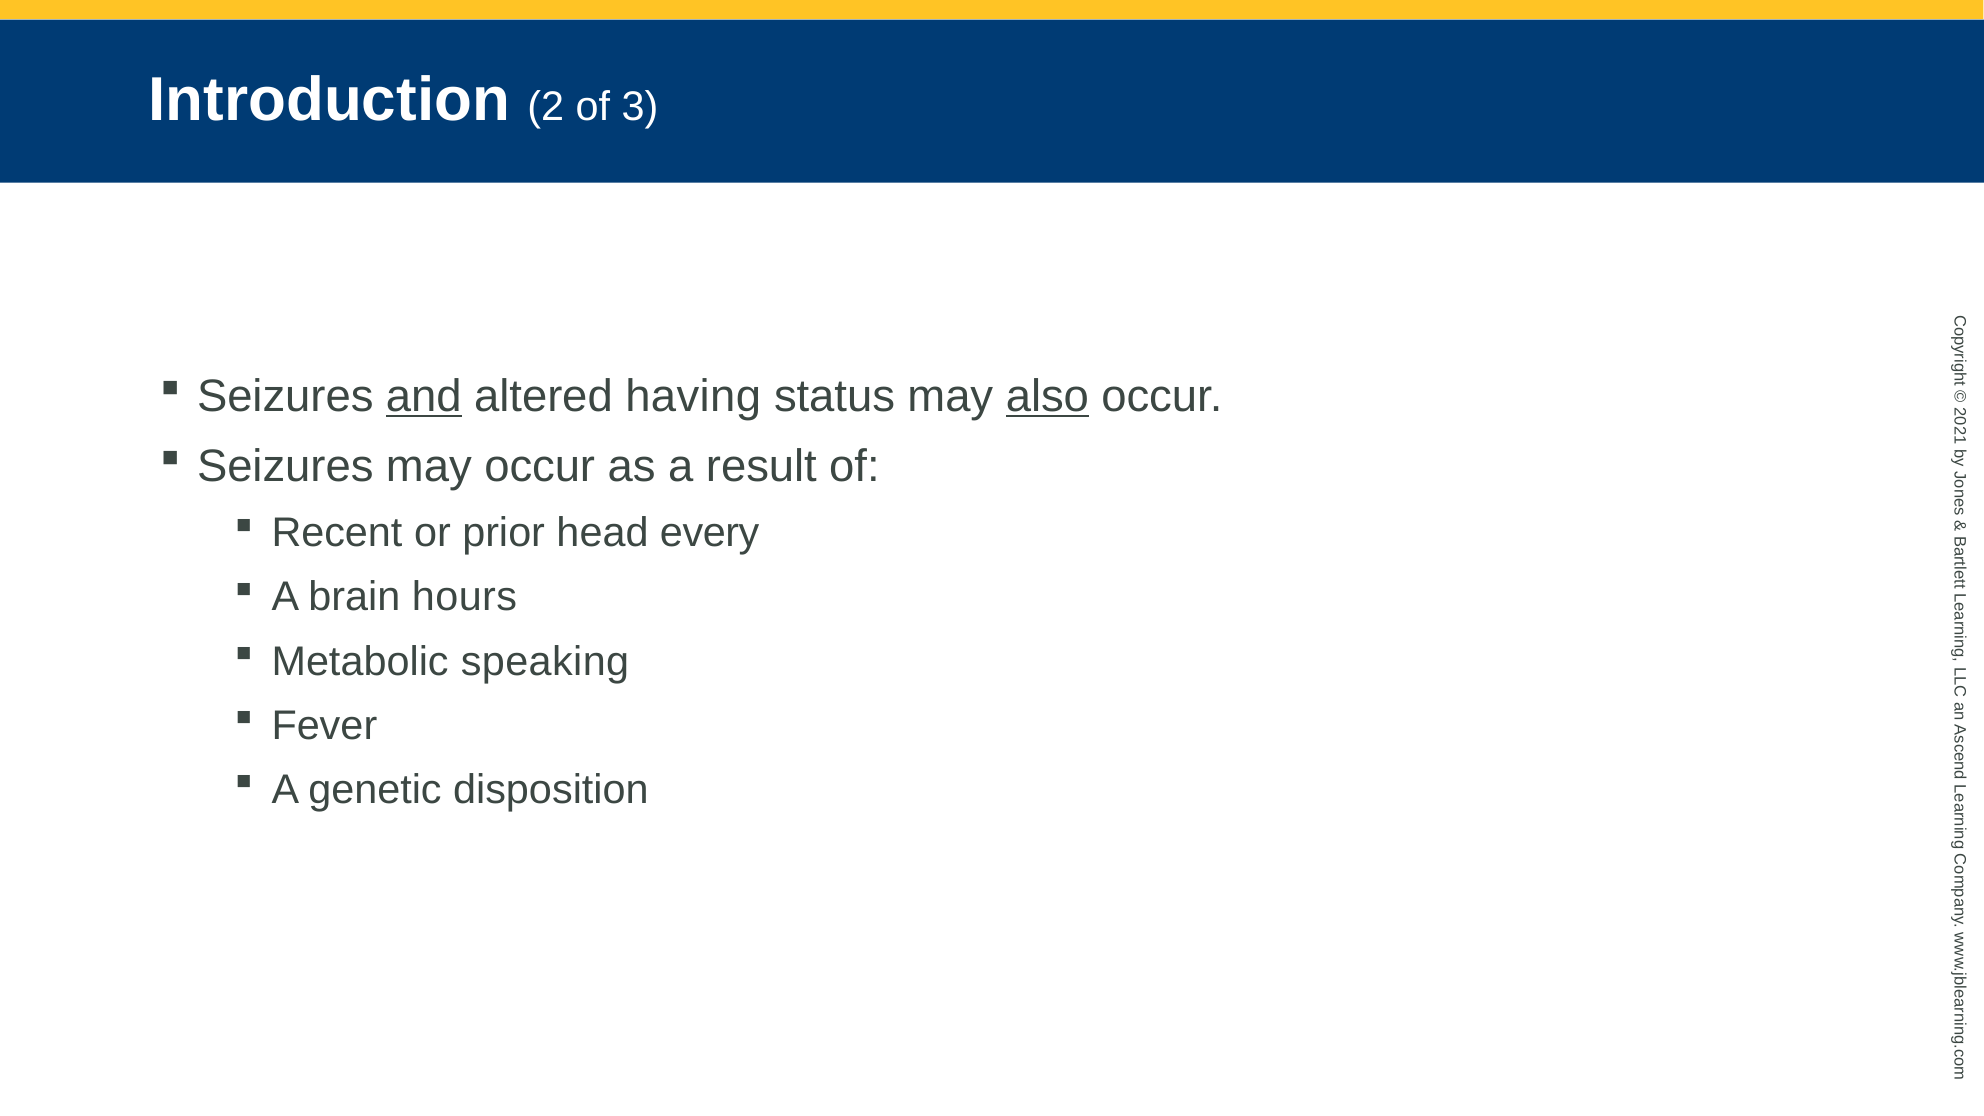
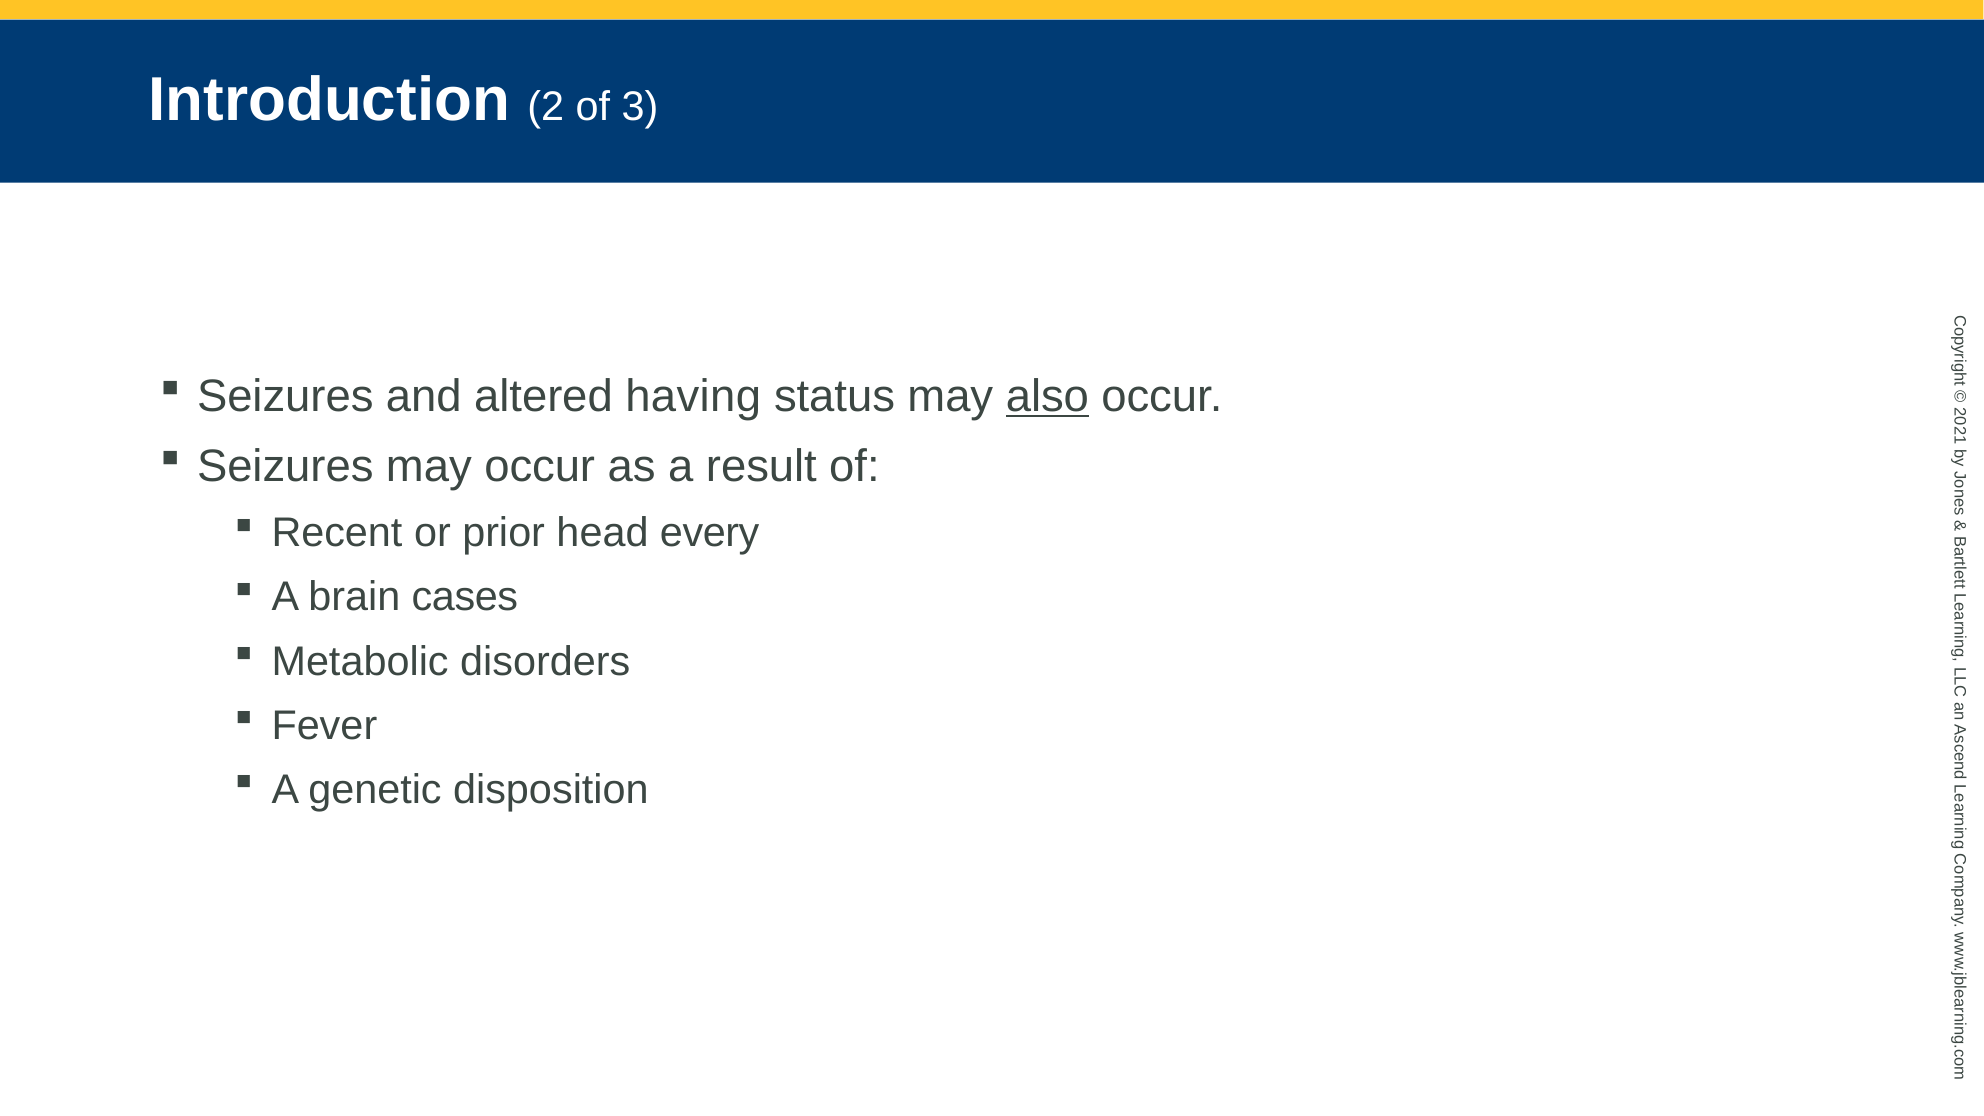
and underline: present -> none (424, 396)
hours: hours -> cases (465, 597)
speaking: speaking -> disorders (545, 661)
